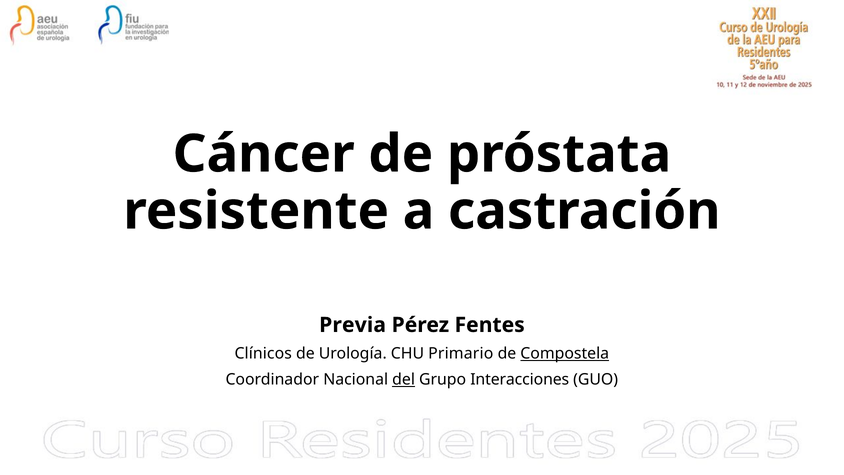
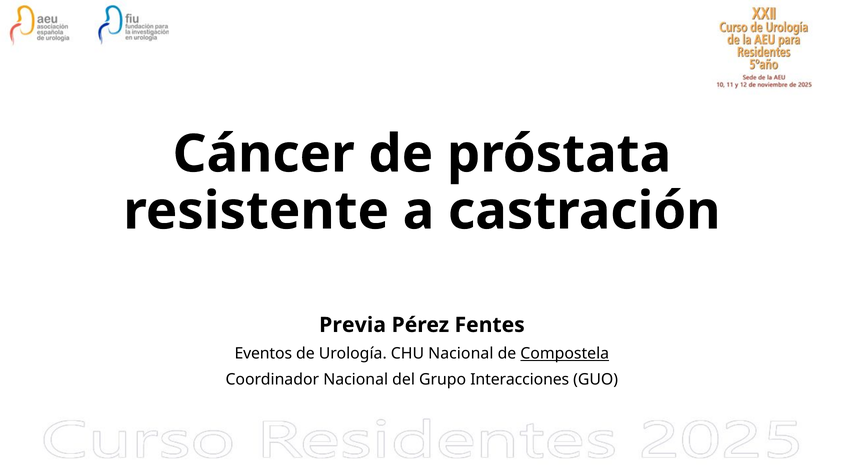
Clínicos: Clínicos -> Eventos (263, 354)
CHU Primario: Primario -> Nacional (461, 354)
del underline: present -> none (404, 379)
